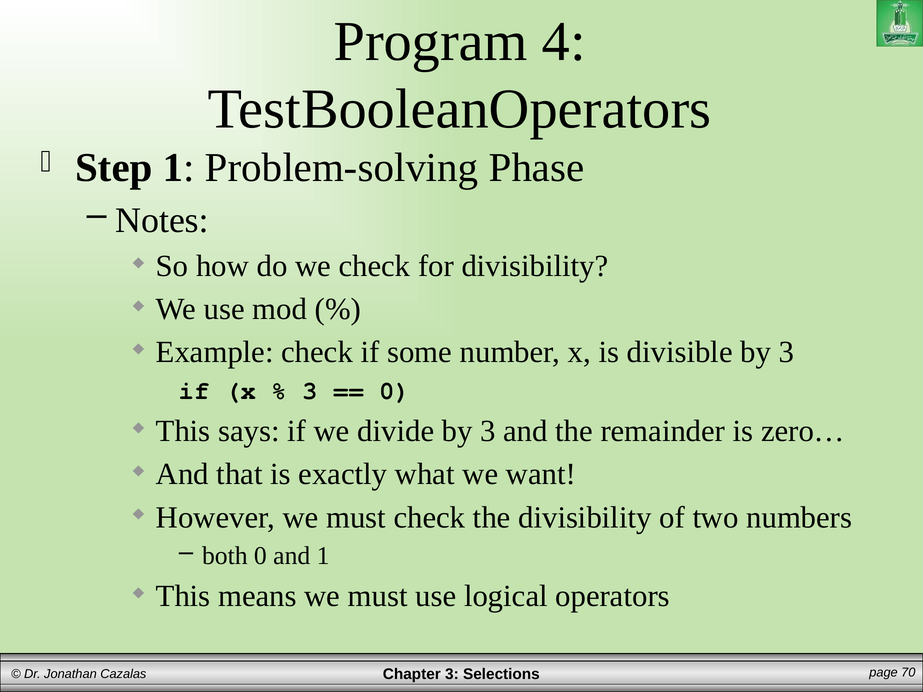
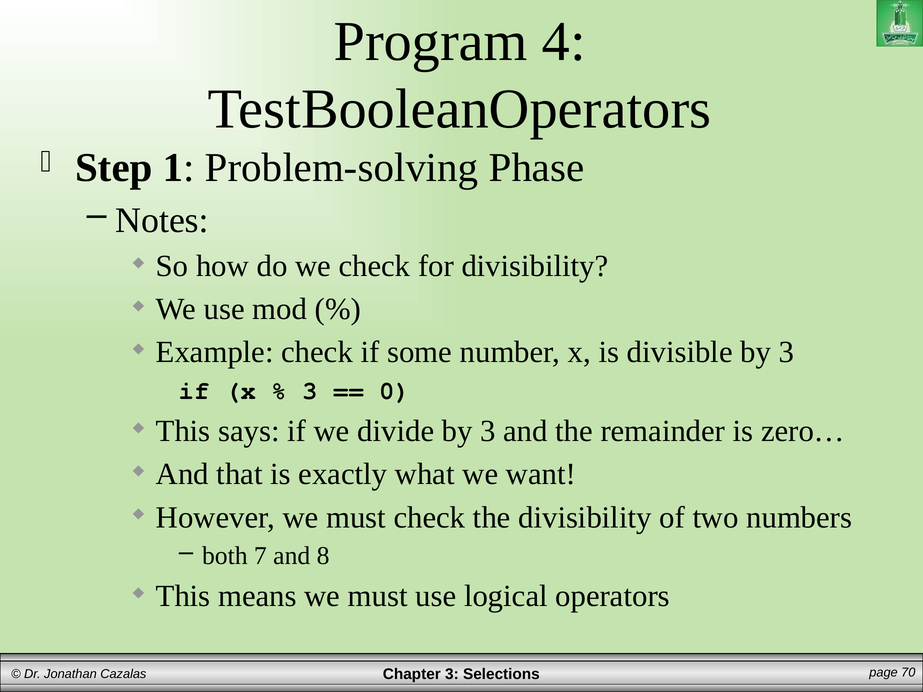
both 0: 0 -> 7 (260, 556)
and 1: 1 -> 8 (323, 556)
